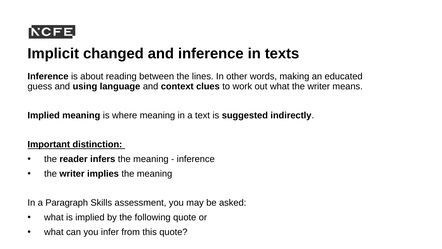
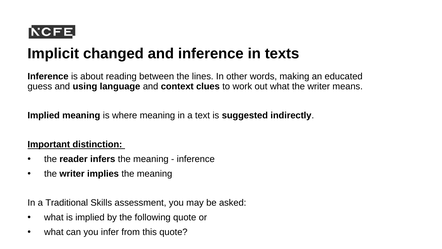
Paragraph: Paragraph -> Traditional (67, 203)
